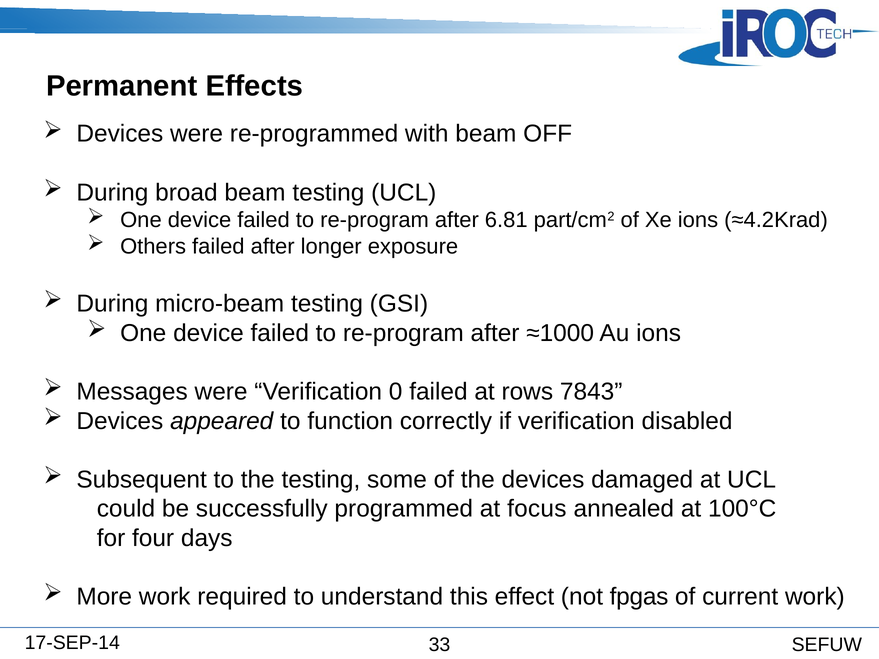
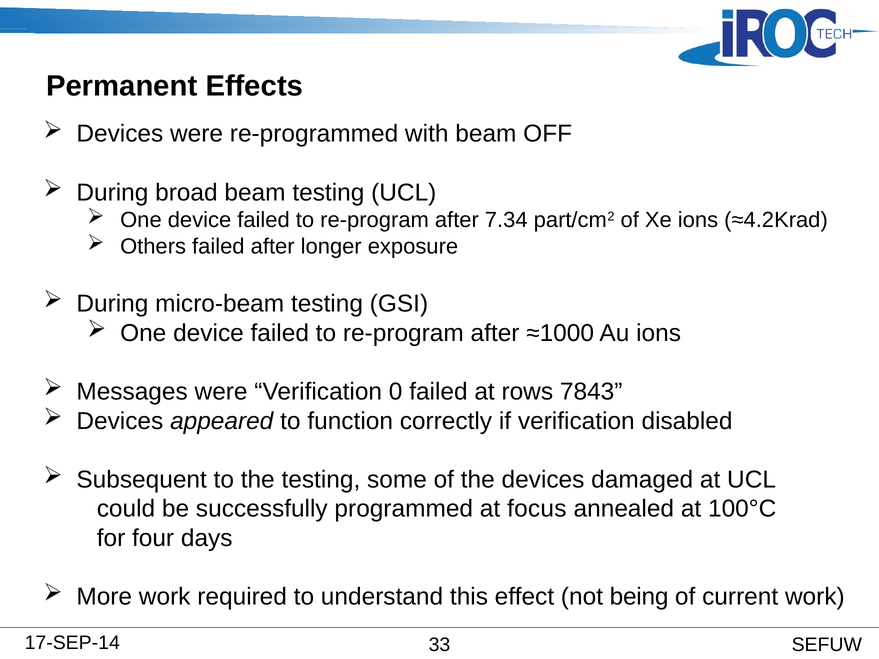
6.81: 6.81 -> 7.34 (506, 220)
fpgas: fpgas -> being (639, 597)
